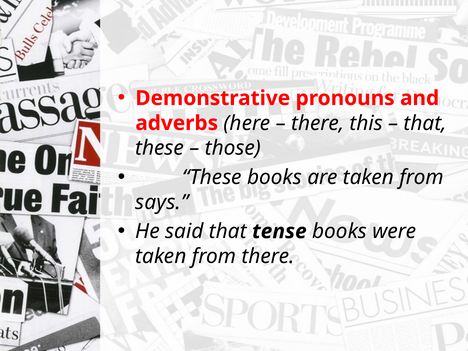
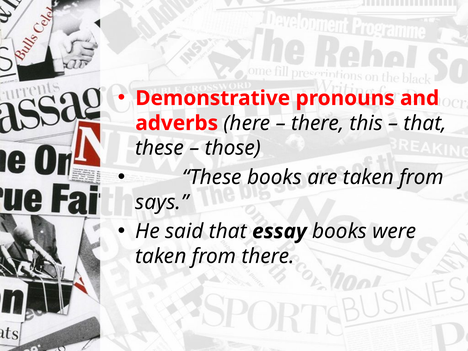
tense: tense -> essay (279, 231)
